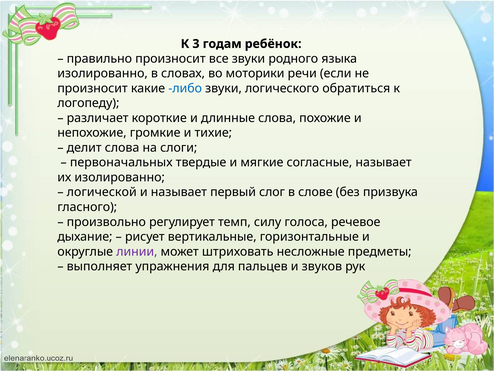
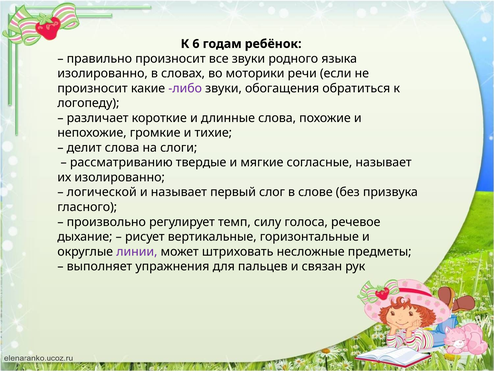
3: 3 -> 6 (196, 44)
либо colour: blue -> purple (185, 88)
логического: логического -> обогащения (282, 88)
первоначальных: первоначальных -> рассматриванию (121, 162)
звуков: звуков -> связан (322, 266)
